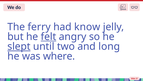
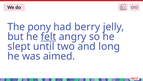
ferry: ferry -> pony (39, 27)
know: know -> berry (87, 27)
slept underline: present -> none (19, 46)
where: where -> aimed (59, 56)
